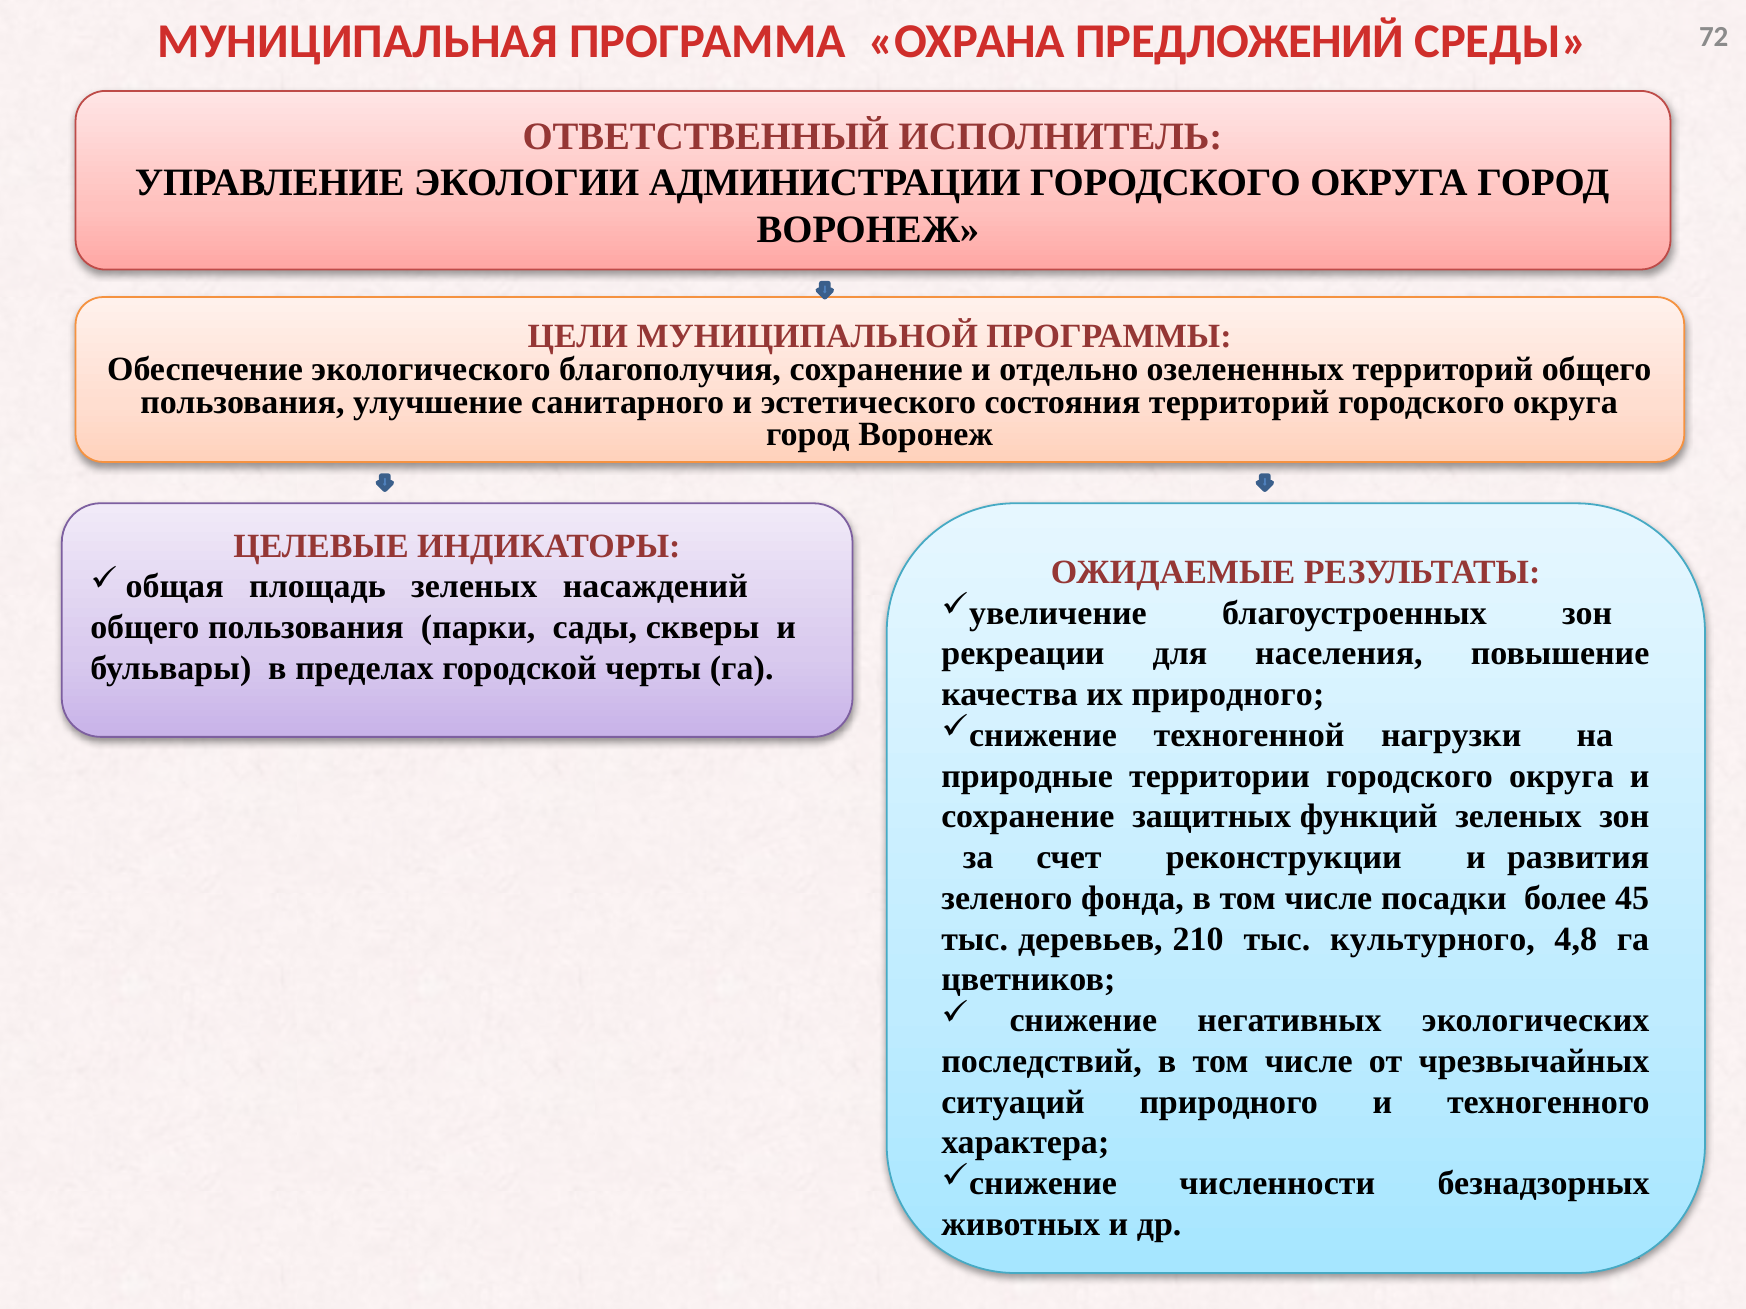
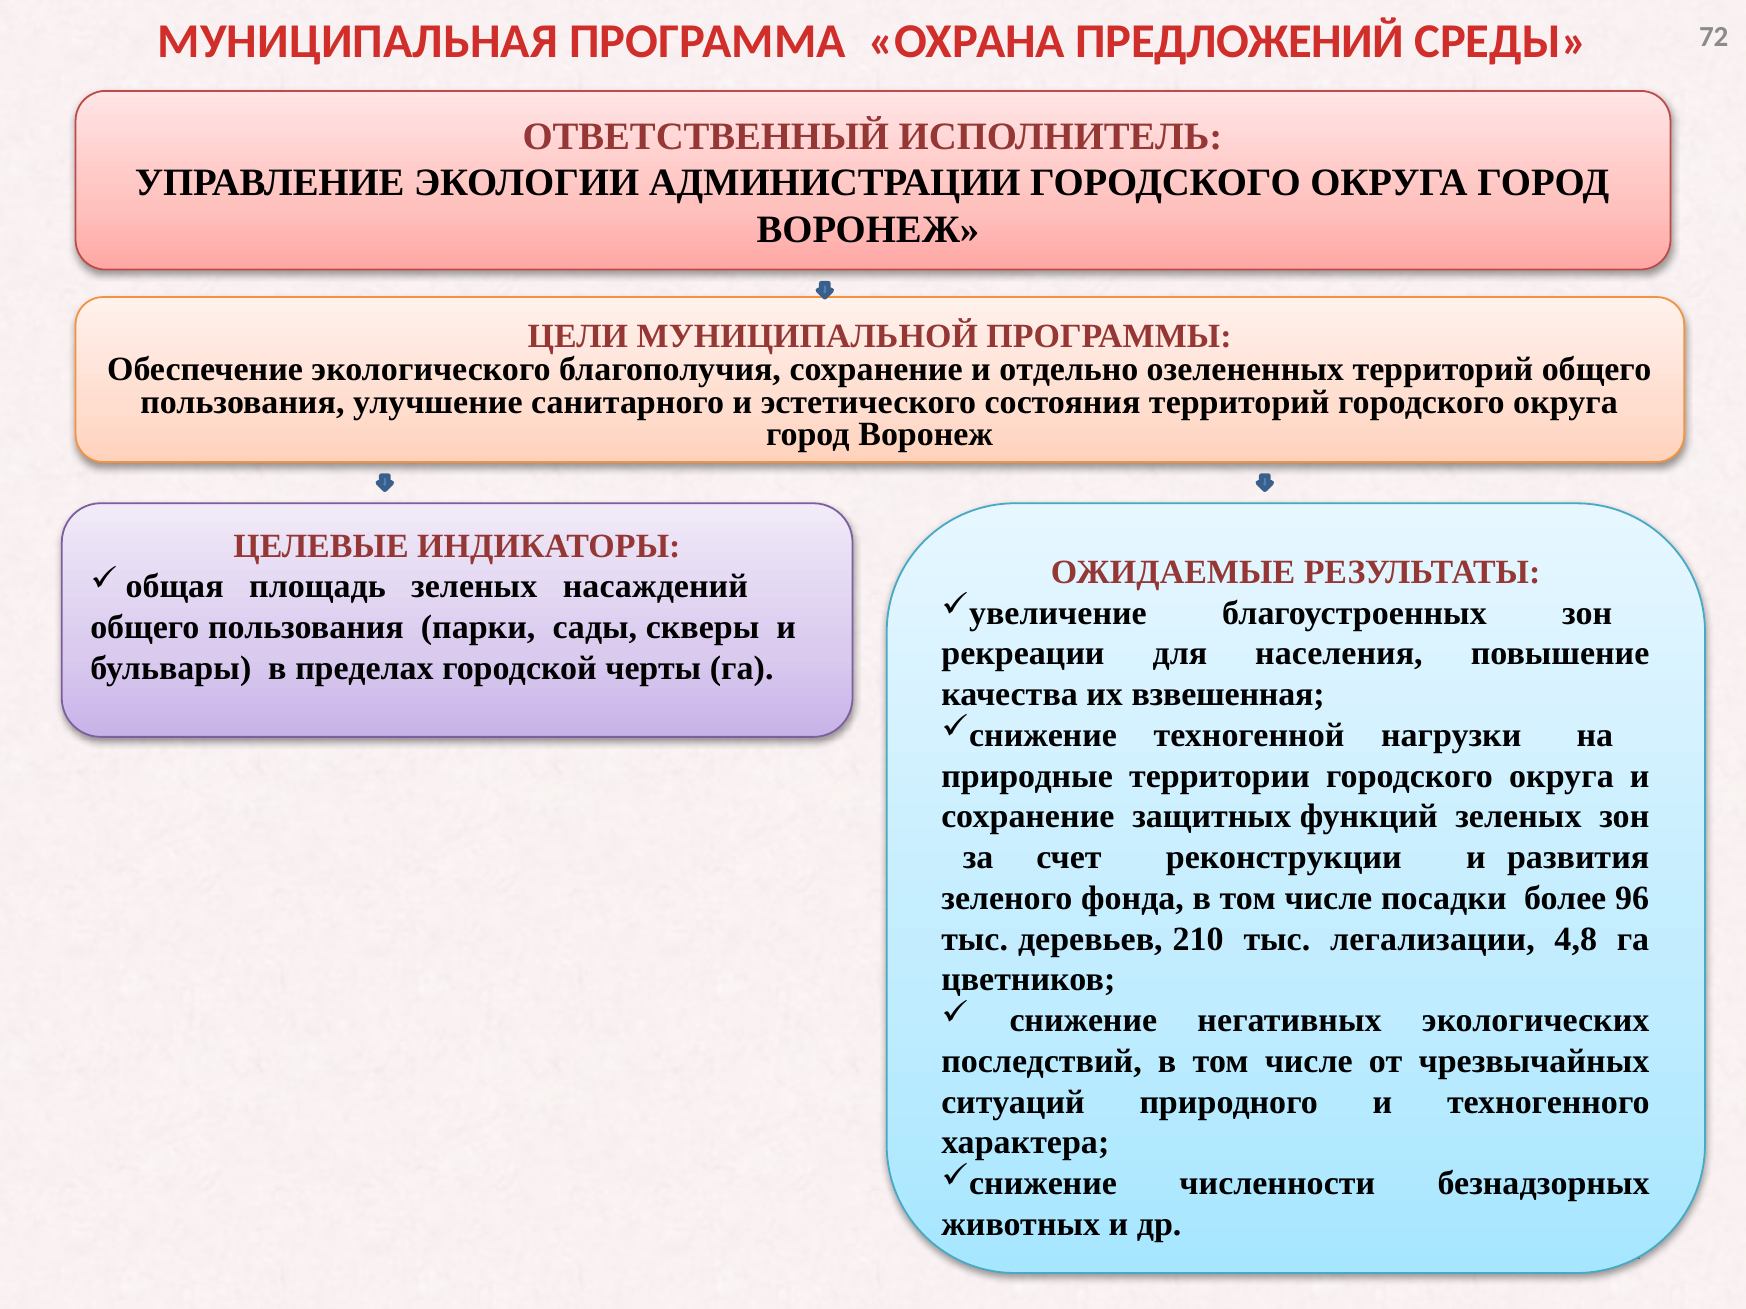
их природного: природного -> взвешенная (1228, 695)
45: 45 -> 96 (1632, 899)
культурного: культурного -> легализации (1432, 939)
